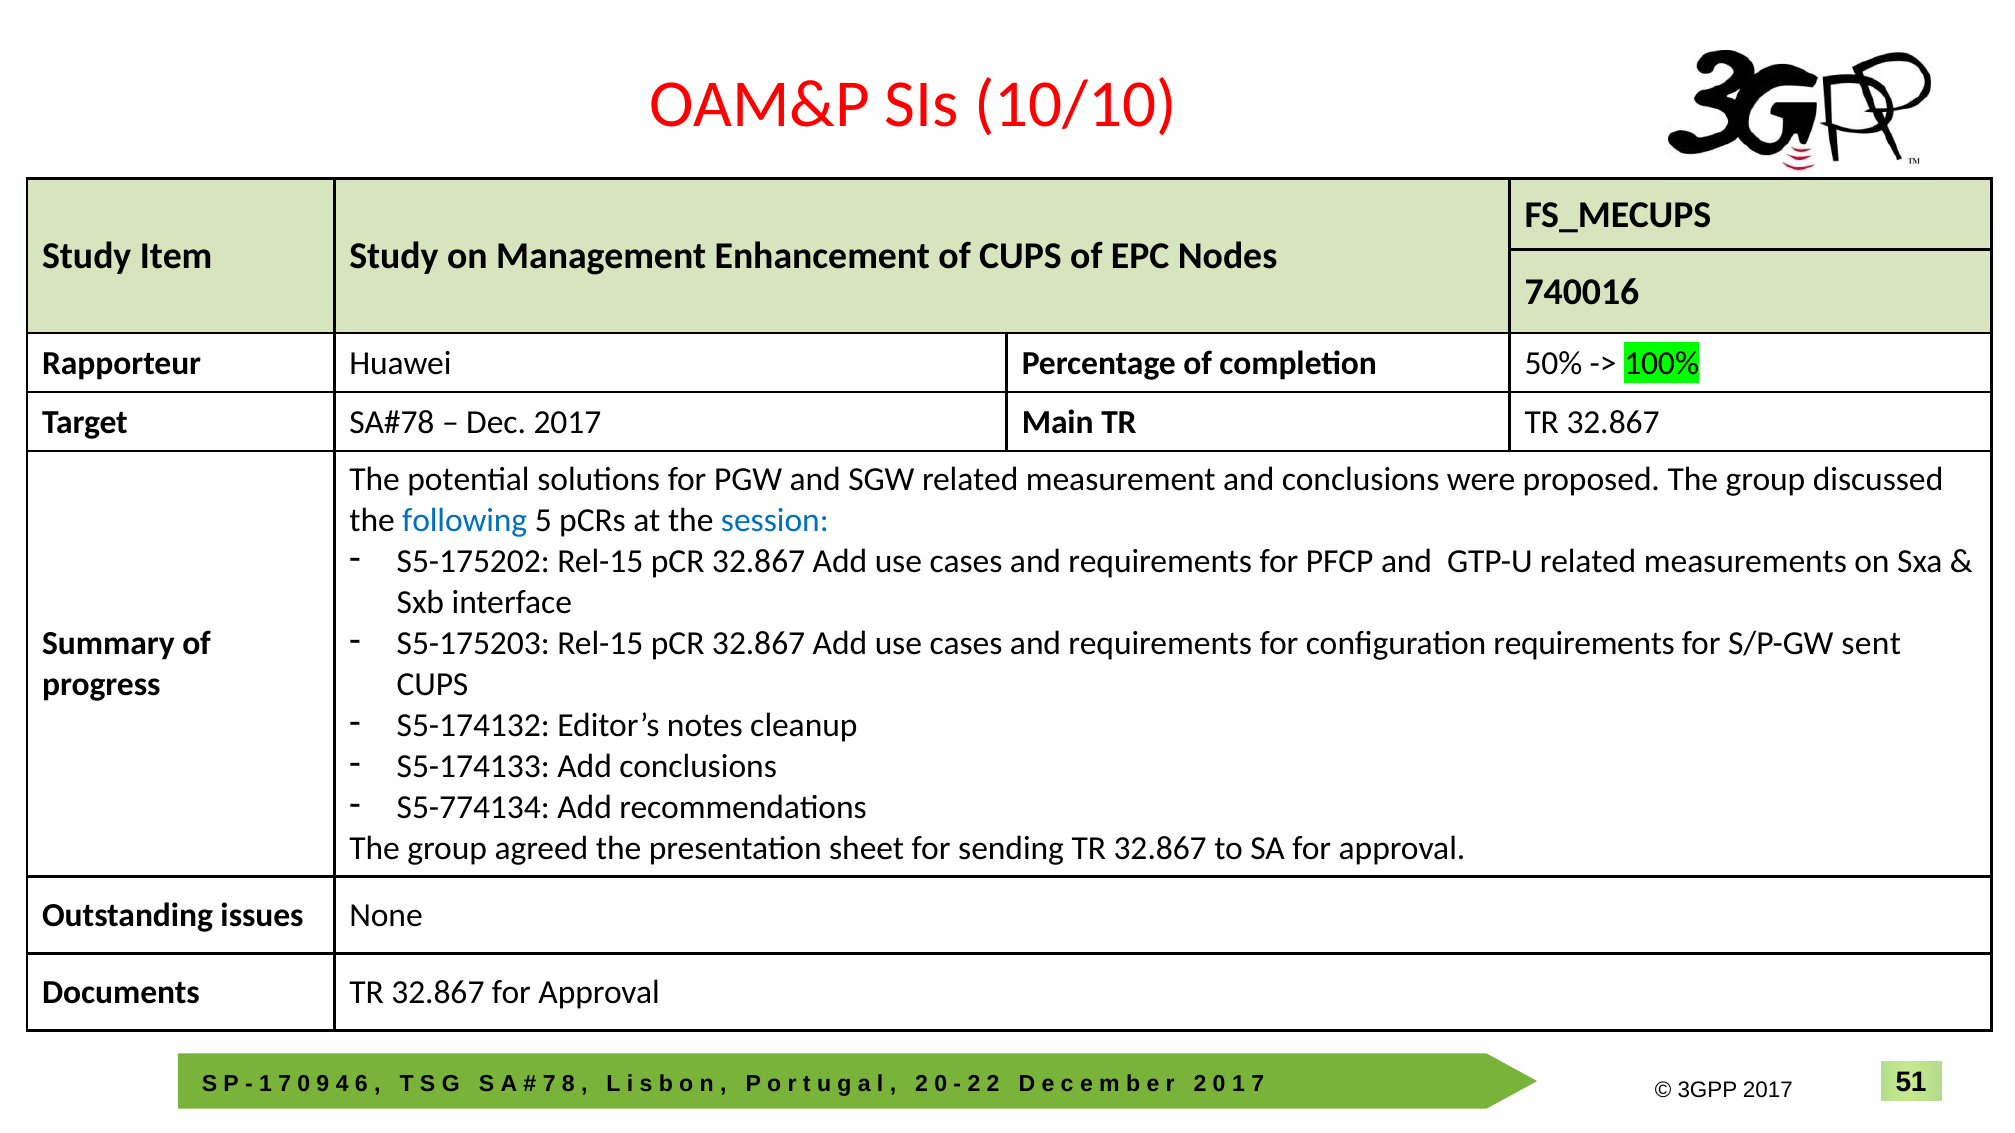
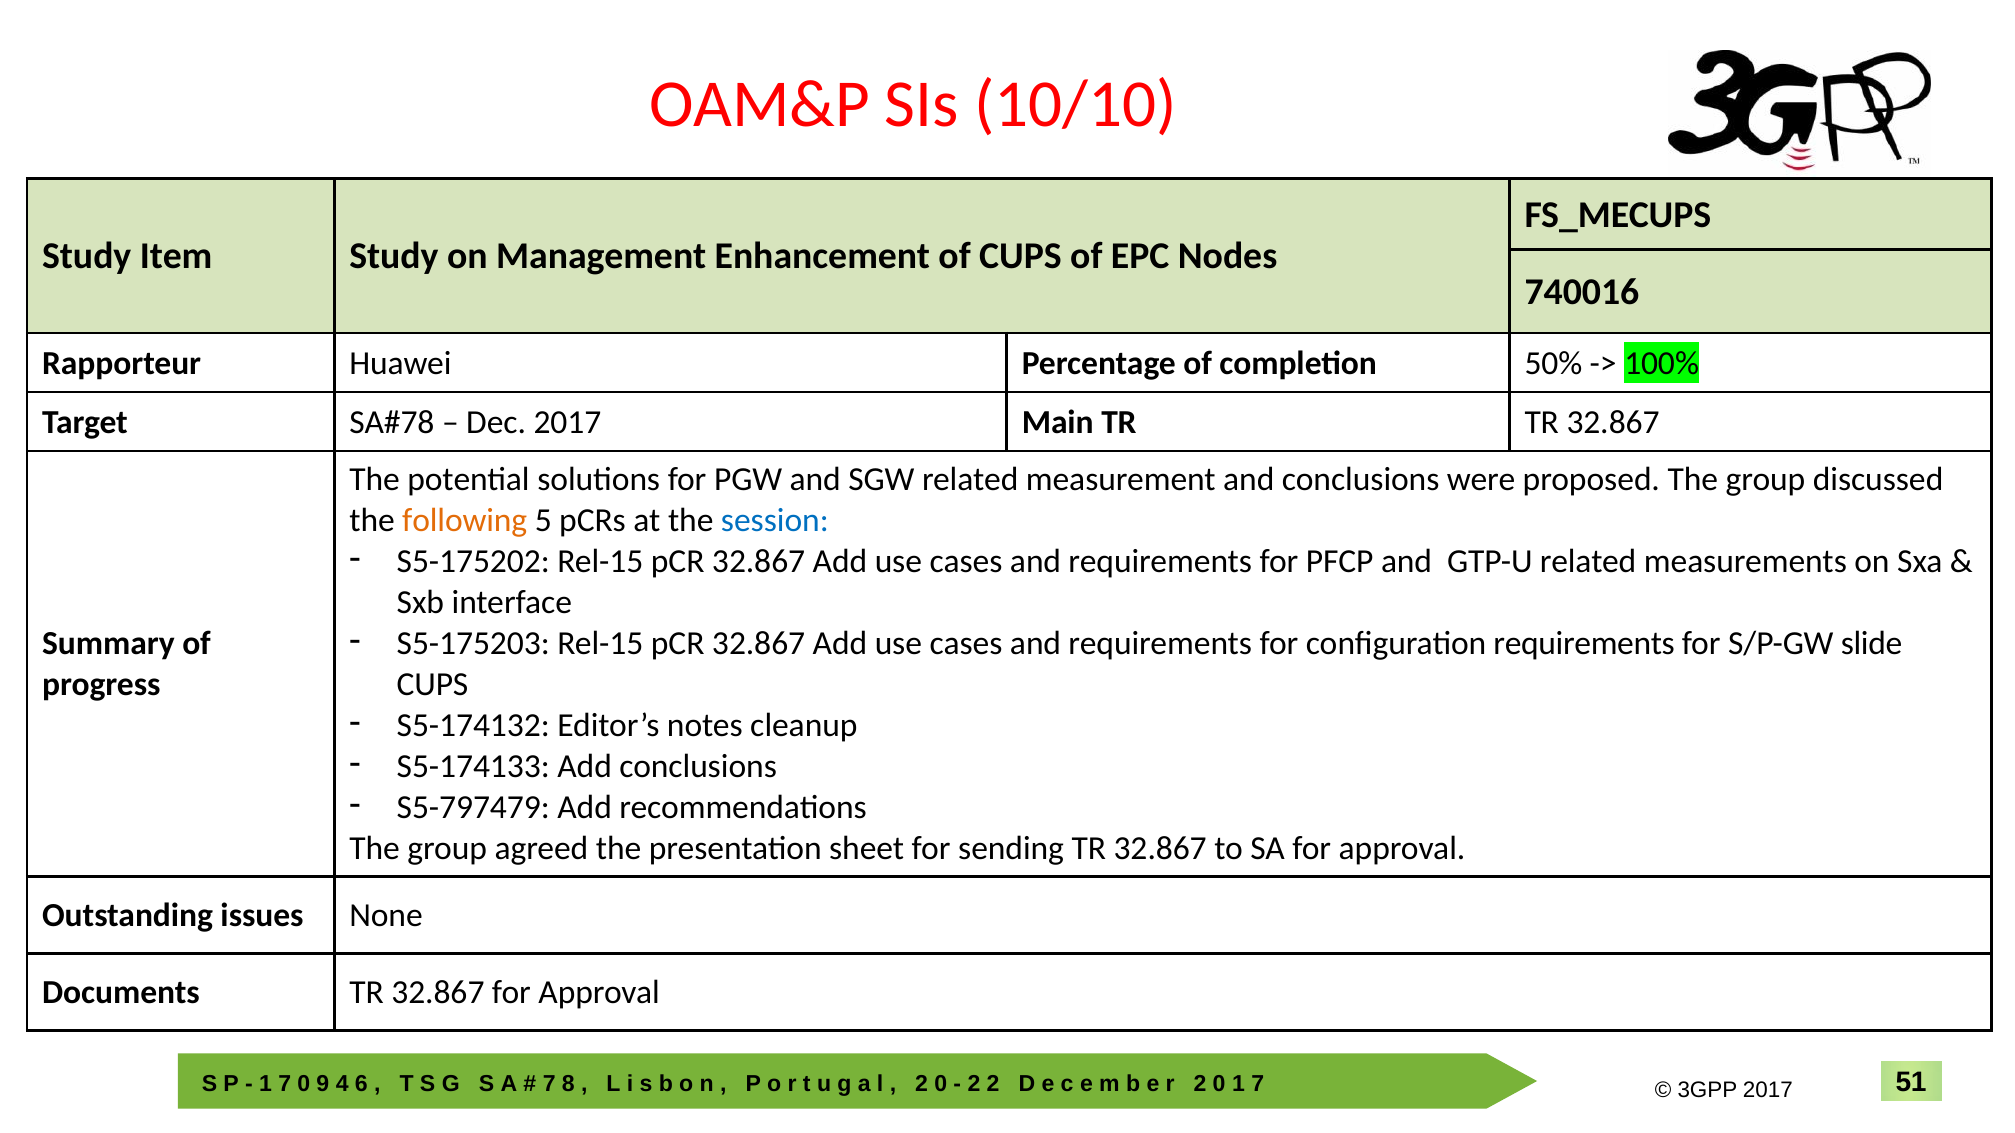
following colour: blue -> orange (465, 521)
sent: sent -> slide (1872, 644)
S5-774134: S5-774134 -> S5-797479 (473, 808)
